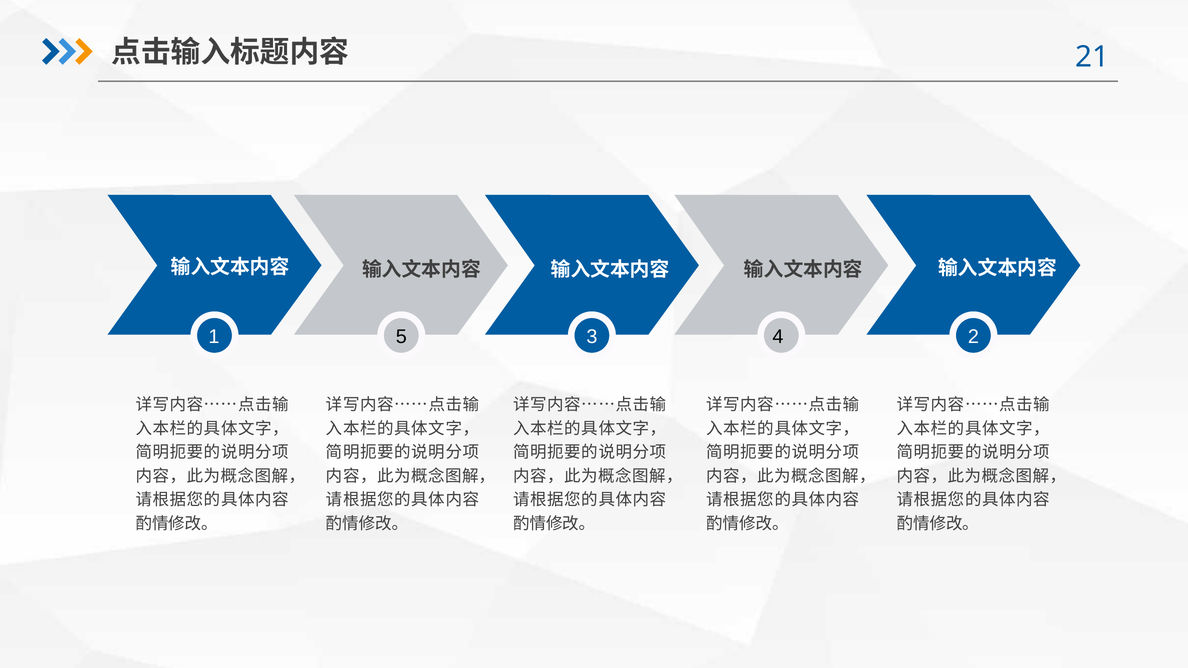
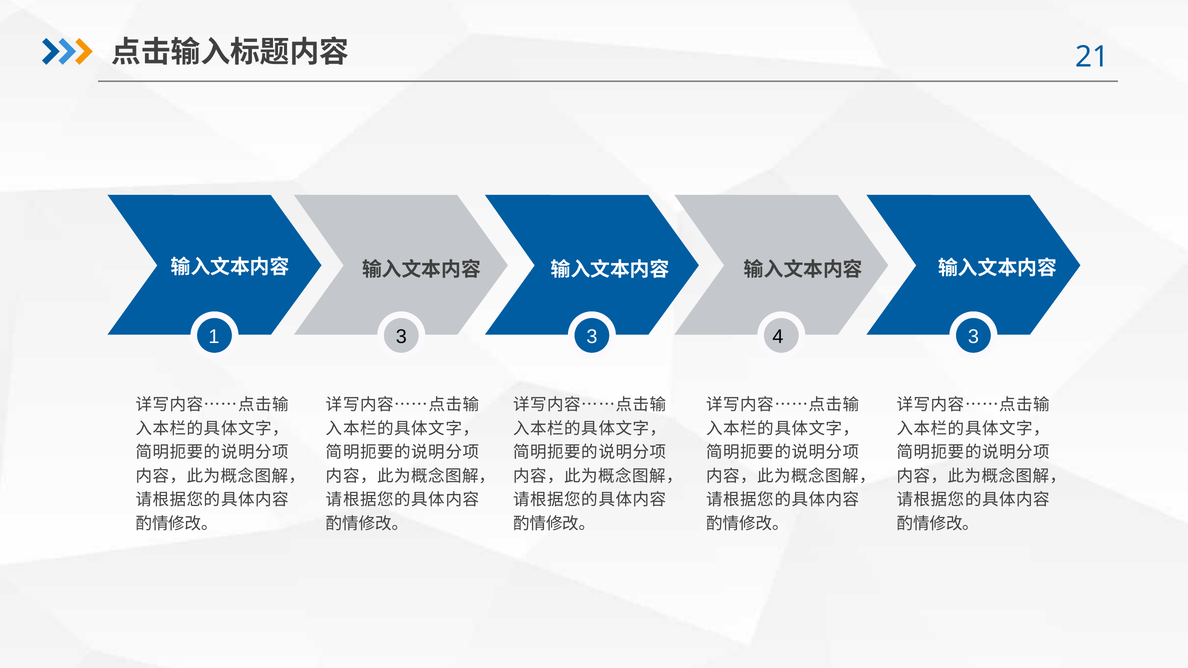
1 5: 5 -> 3 (401, 337)
4 2: 2 -> 3 (973, 337)
